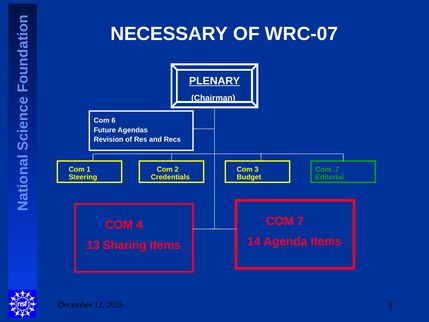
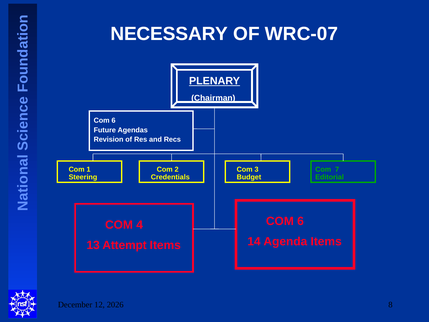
7: 7 -> 6 (300, 221)
Sharing: Sharing -> Attempt (125, 245)
